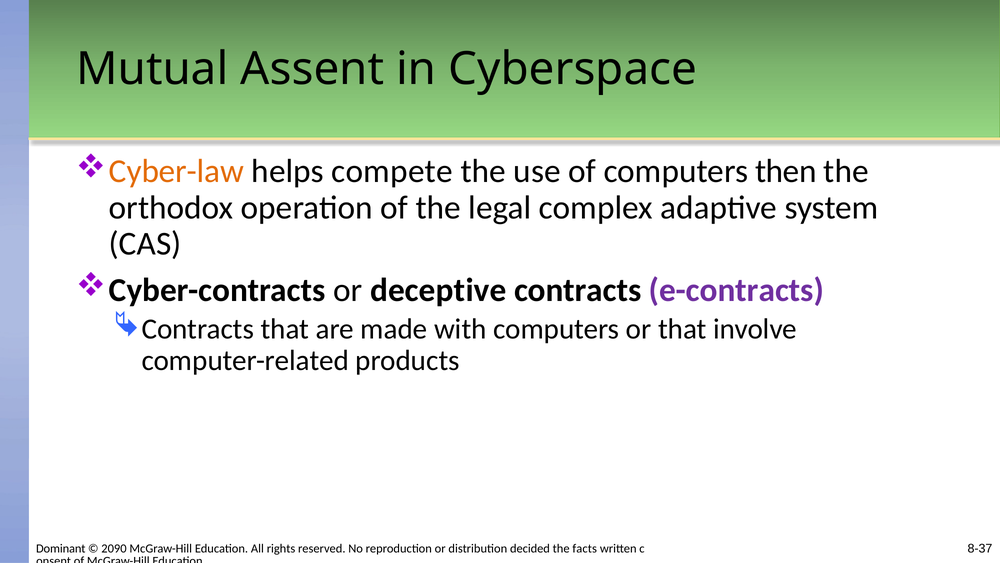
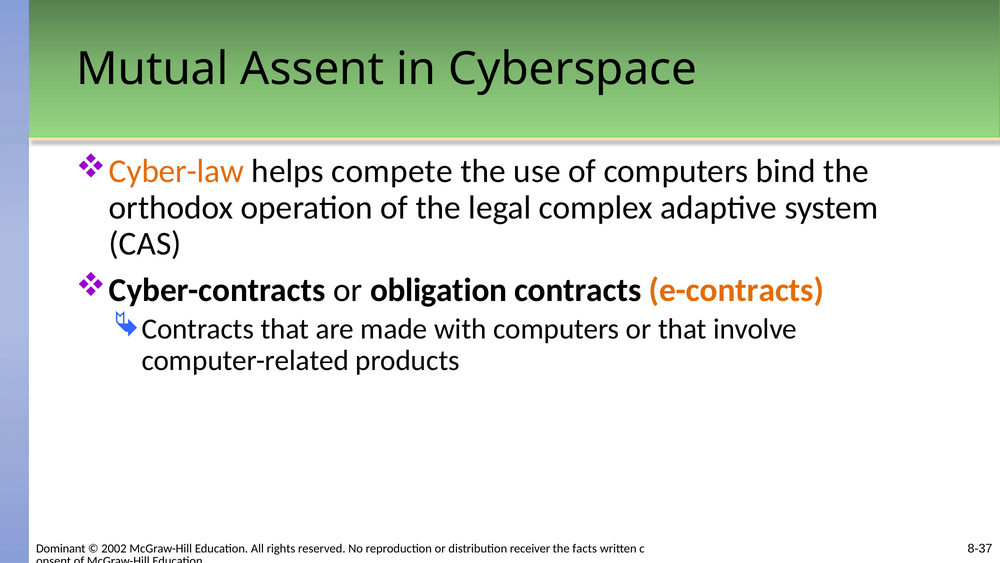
then: then -> bind (786, 171)
deceptive: deceptive -> obligation (439, 290)
e-contracts colour: purple -> orange (736, 290)
2090: 2090 -> 2002 (114, 548)
decided: decided -> receiver (530, 548)
